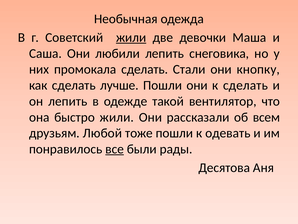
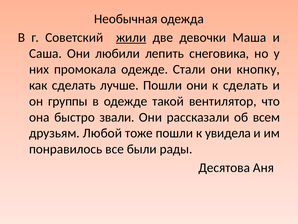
промокала сделать: сделать -> одежде (145, 69)
он лепить: лепить -> группы (68, 101)
быстро жили: жили -> звали (117, 117)
одевать: одевать -> увидела (228, 133)
все underline: present -> none (115, 149)
